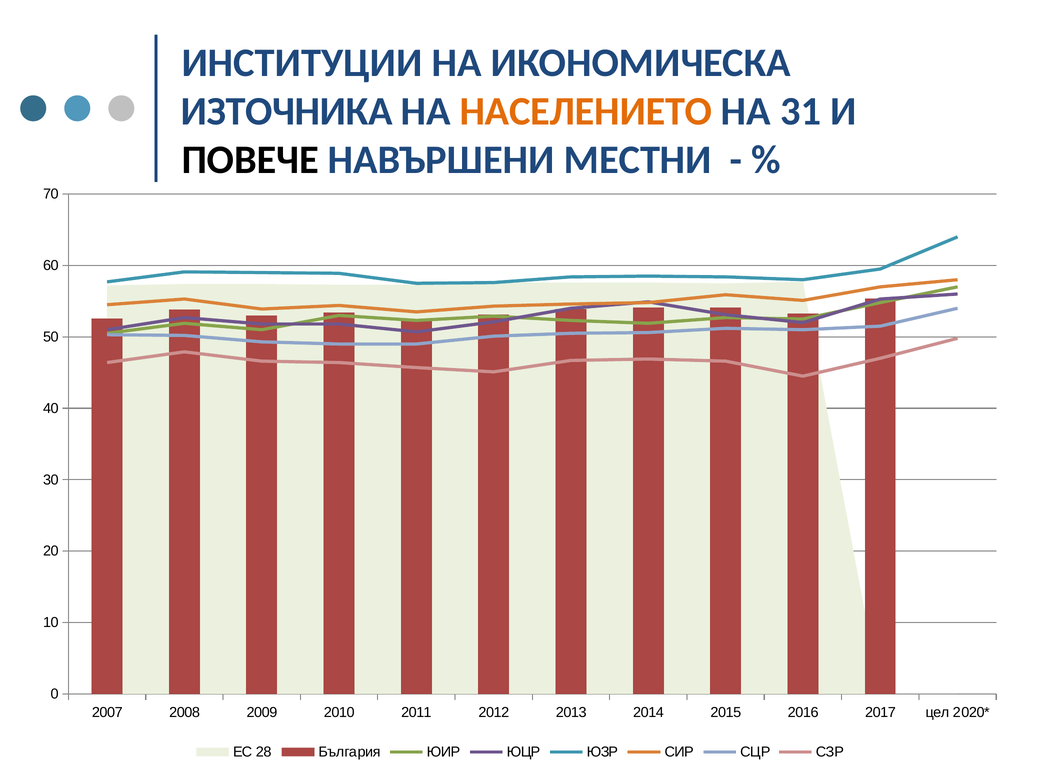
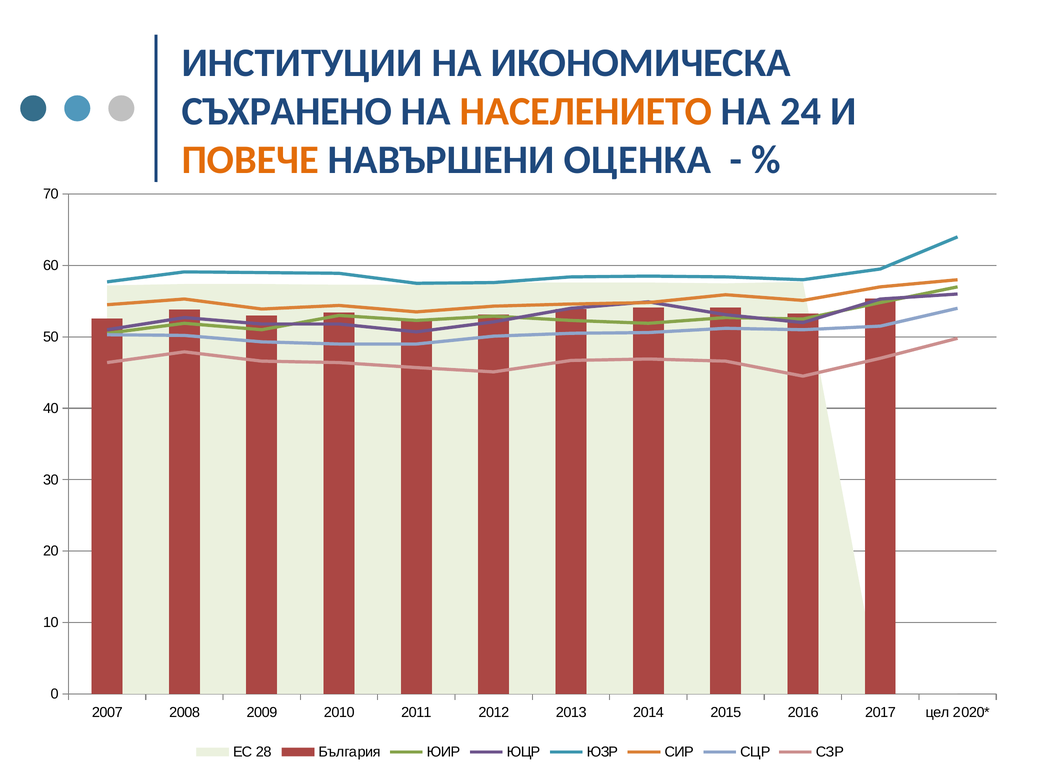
ИЗТОЧНИКА: ИЗТОЧНИКА -> СЪХРАНЕНО (287, 111)
31: 31 -> 24 (801, 111)
ПОВЕЧЕ colour: black -> orange (250, 160)
МЕСТНИ: МЕСТНИ -> ОЦЕНКА (638, 160)
